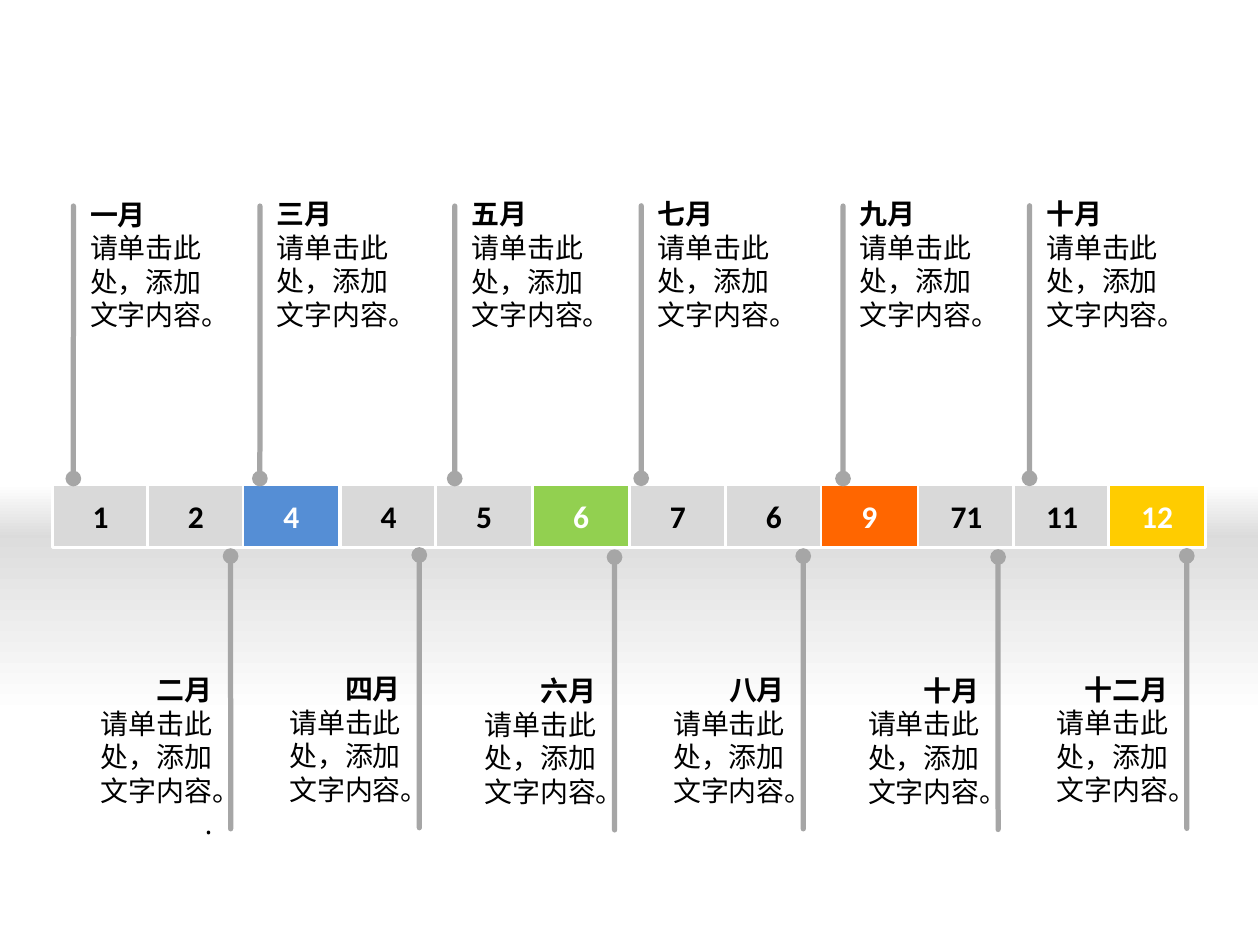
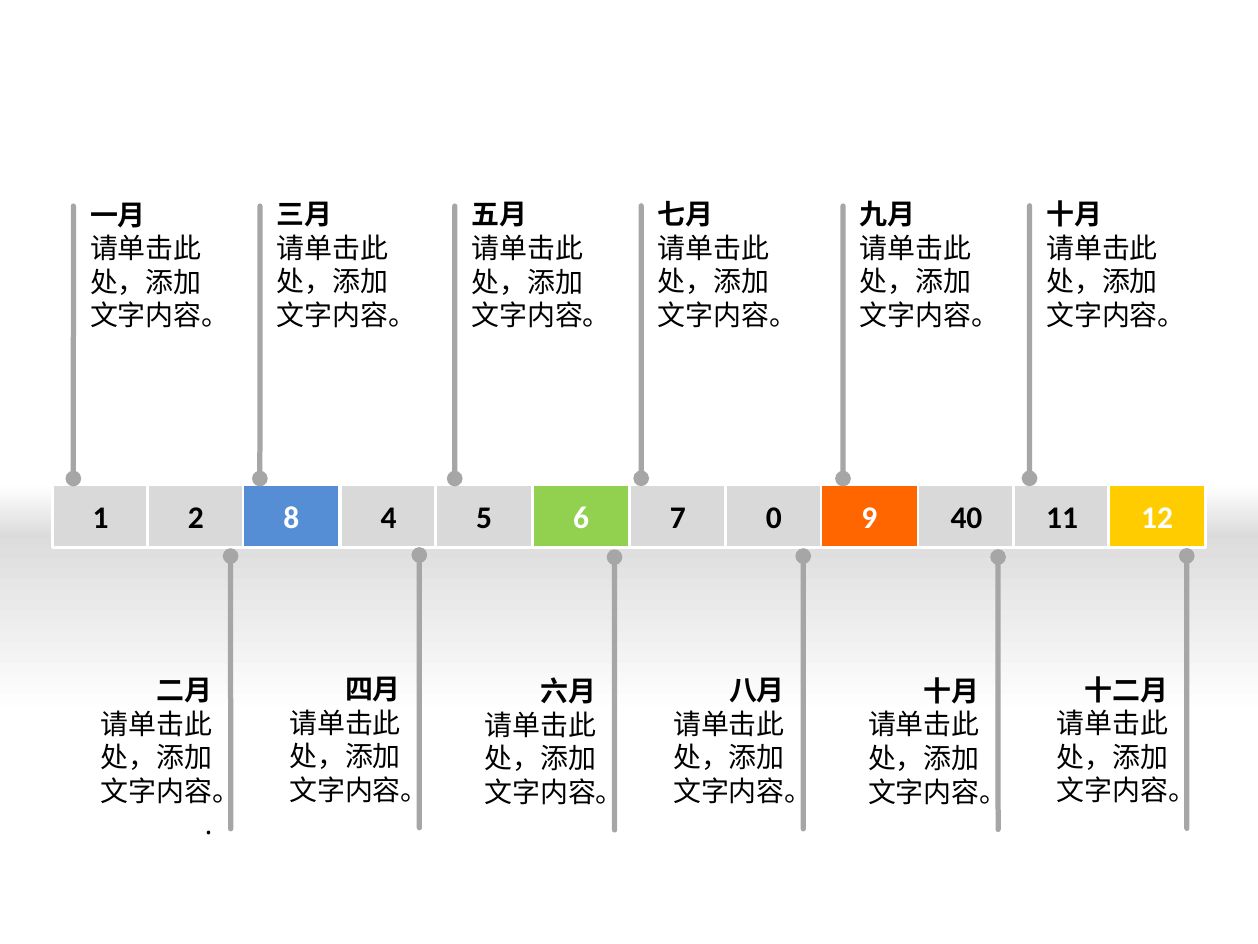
2 4: 4 -> 8 (291, 518)
7 6: 6 -> 0 (774, 518)
71: 71 -> 40 (966, 518)
